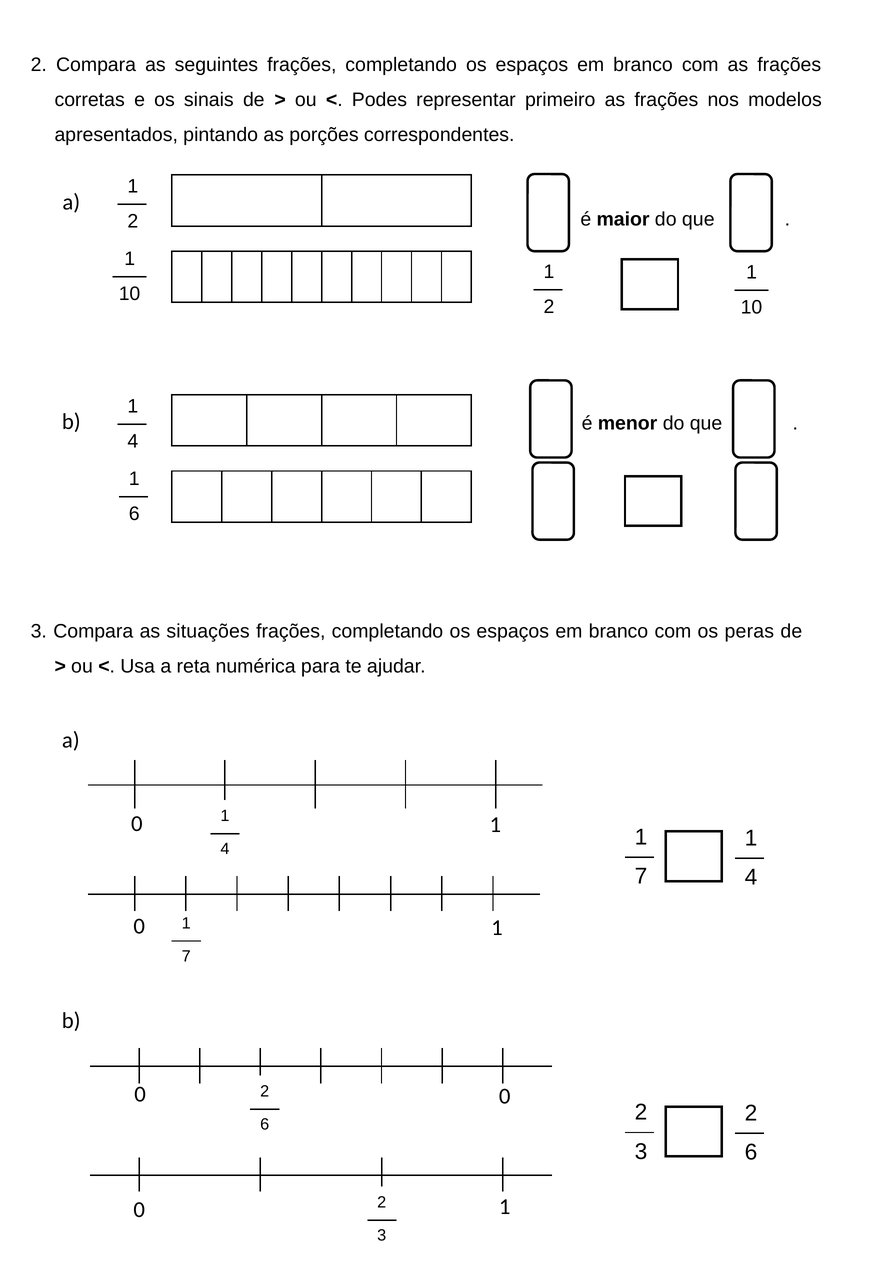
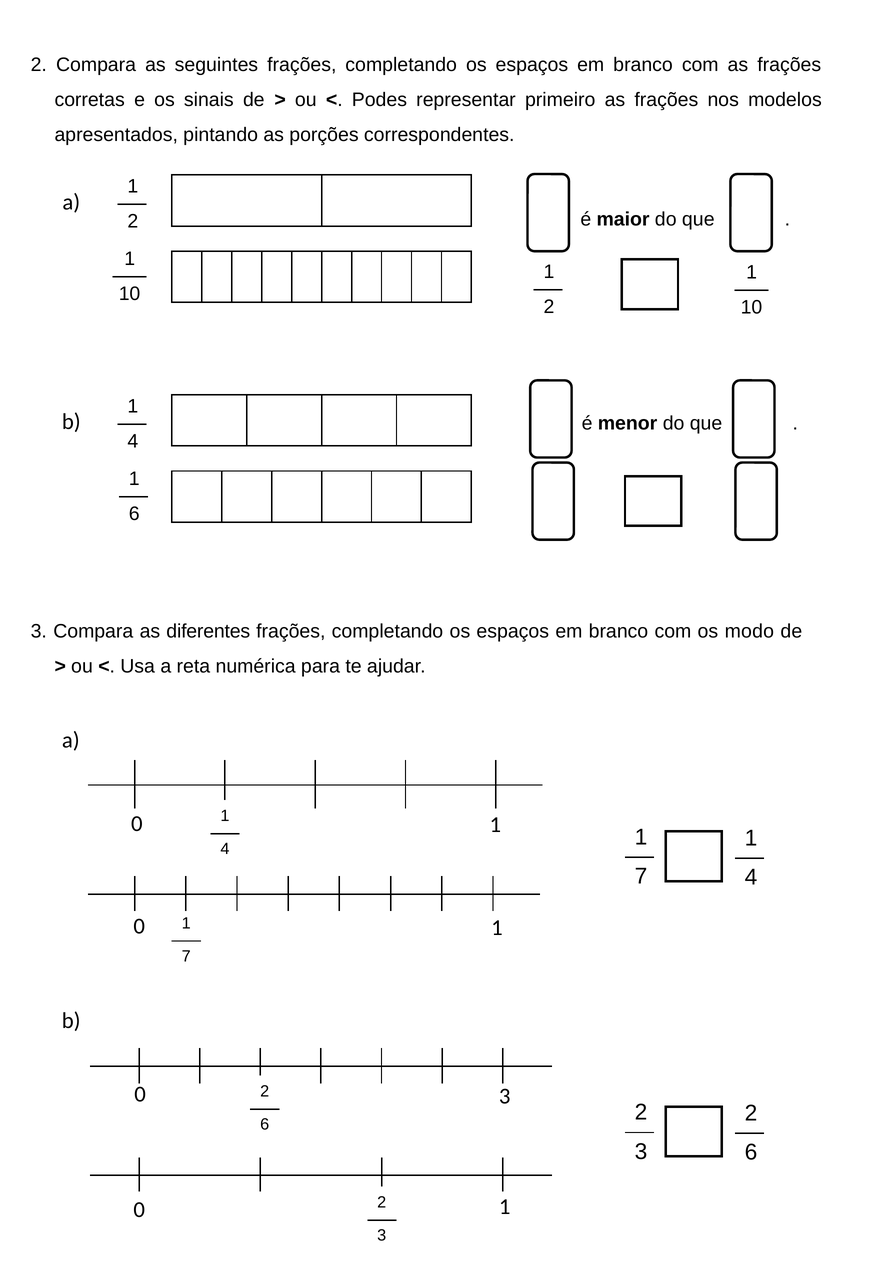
situações: situações -> diferentes (208, 631)
peras: peras -> modo (749, 631)
0 0: 0 -> 3 (505, 1096)
